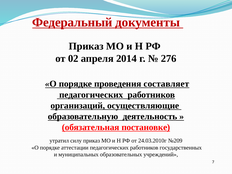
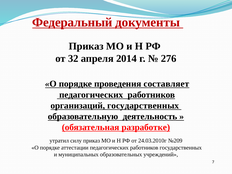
02: 02 -> 32 (73, 59)
организаций осуществляющие: осуществляющие -> государственных (143, 106)
постановке: постановке -> разработке (146, 127)
